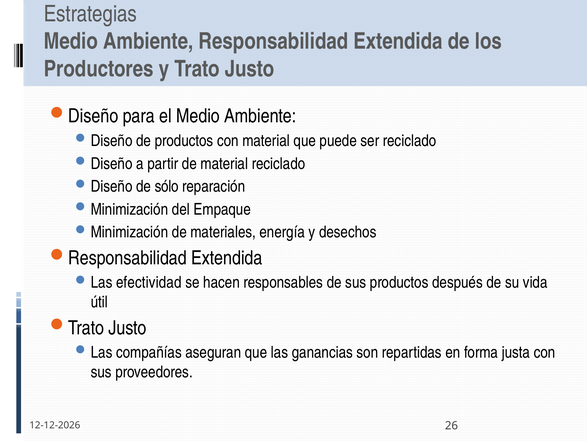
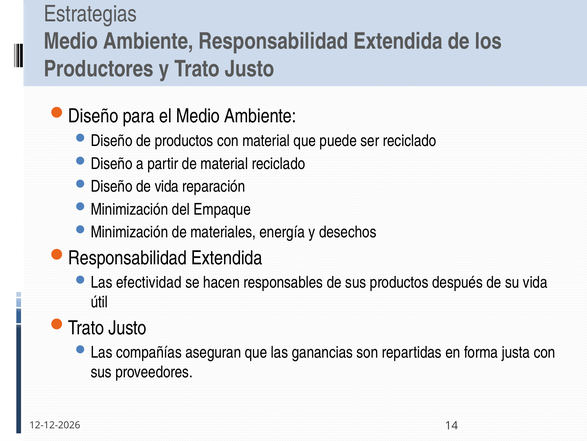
de sólo: sólo -> vida (167, 186)
26: 26 -> 14 (451, 425)
